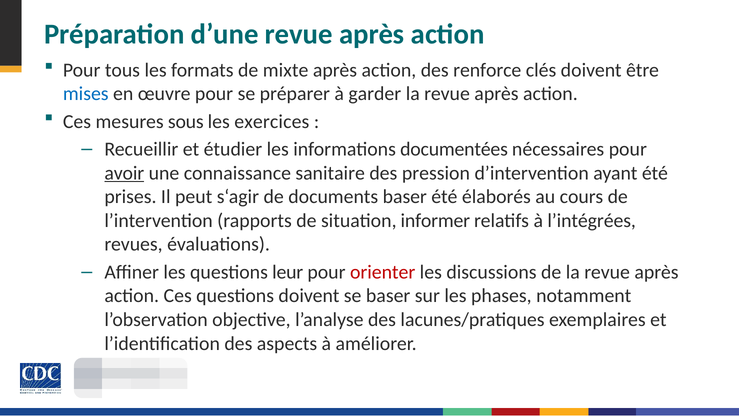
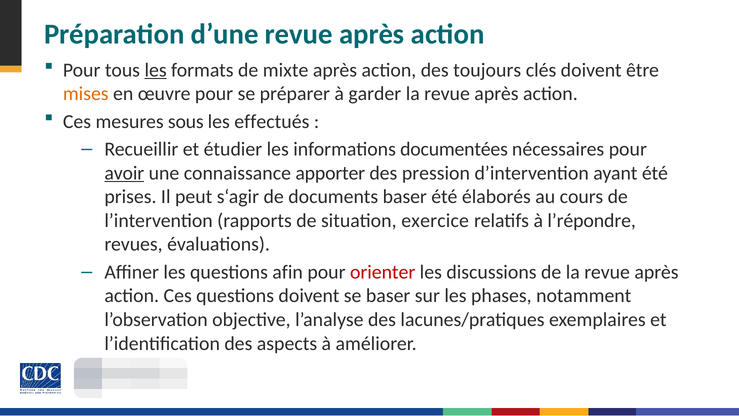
les underline: none -> present (156, 70)
renforce: renforce -> toujours (487, 70)
mises colour: blue -> orange (86, 94)
exercices: exercices -> effectués (272, 121)
sanitaire: sanitaire -> apporter (330, 173)
informer: informer -> exercice (435, 220)
l’intégrées: l’intégrées -> l’répondre (592, 220)
leur: leur -> afin (288, 272)
